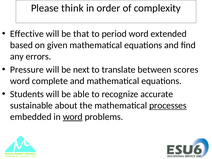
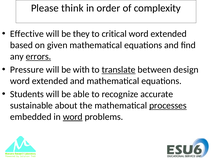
that: that -> they (81, 34)
period: period -> critical (114, 34)
errors underline: none -> present (38, 56)
next: next -> with (81, 70)
translate underline: none -> present (119, 70)
scores: scores -> design (186, 70)
complete: complete -> extended (50, 81)
